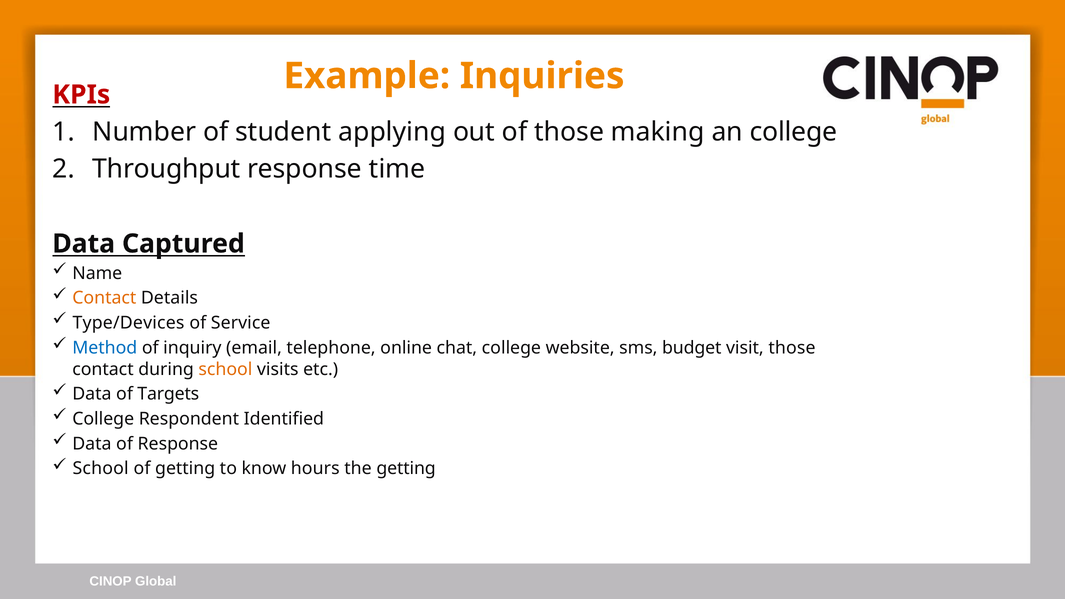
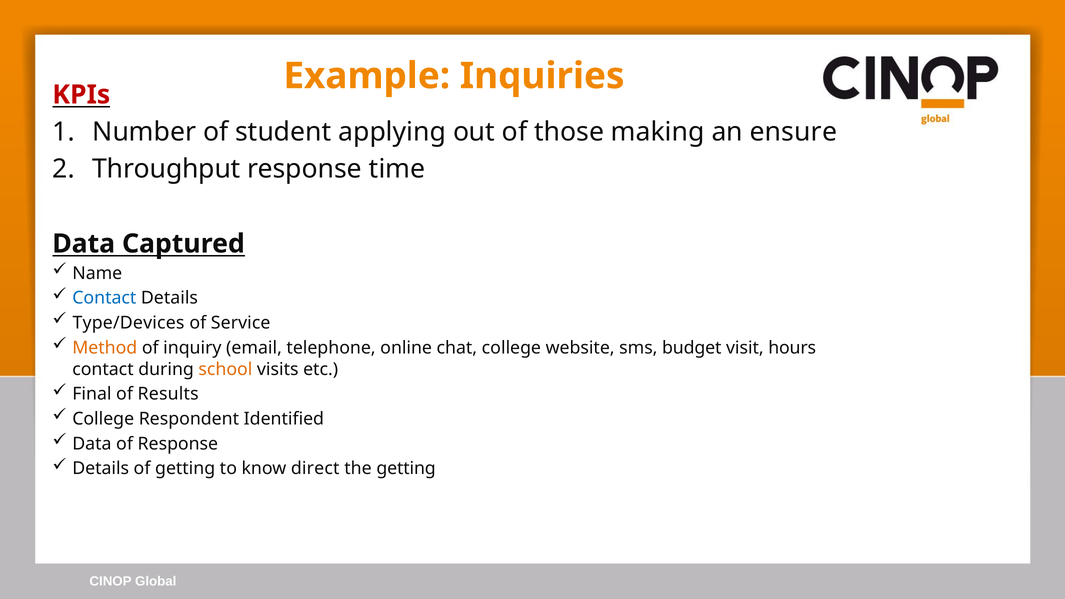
an college: college -> ensure (793, 132)
Contact colour: orange -> blue (104, 298)
Method colour: blue -> orange (105, 348)
visit those: those -> hours (792, 348)
Data: Data -> Final (92, 394)
Targets: Targets -> Results (168, 394)
School: School -> Details (101, 469)
hours: hours -> direct (315, 469)
